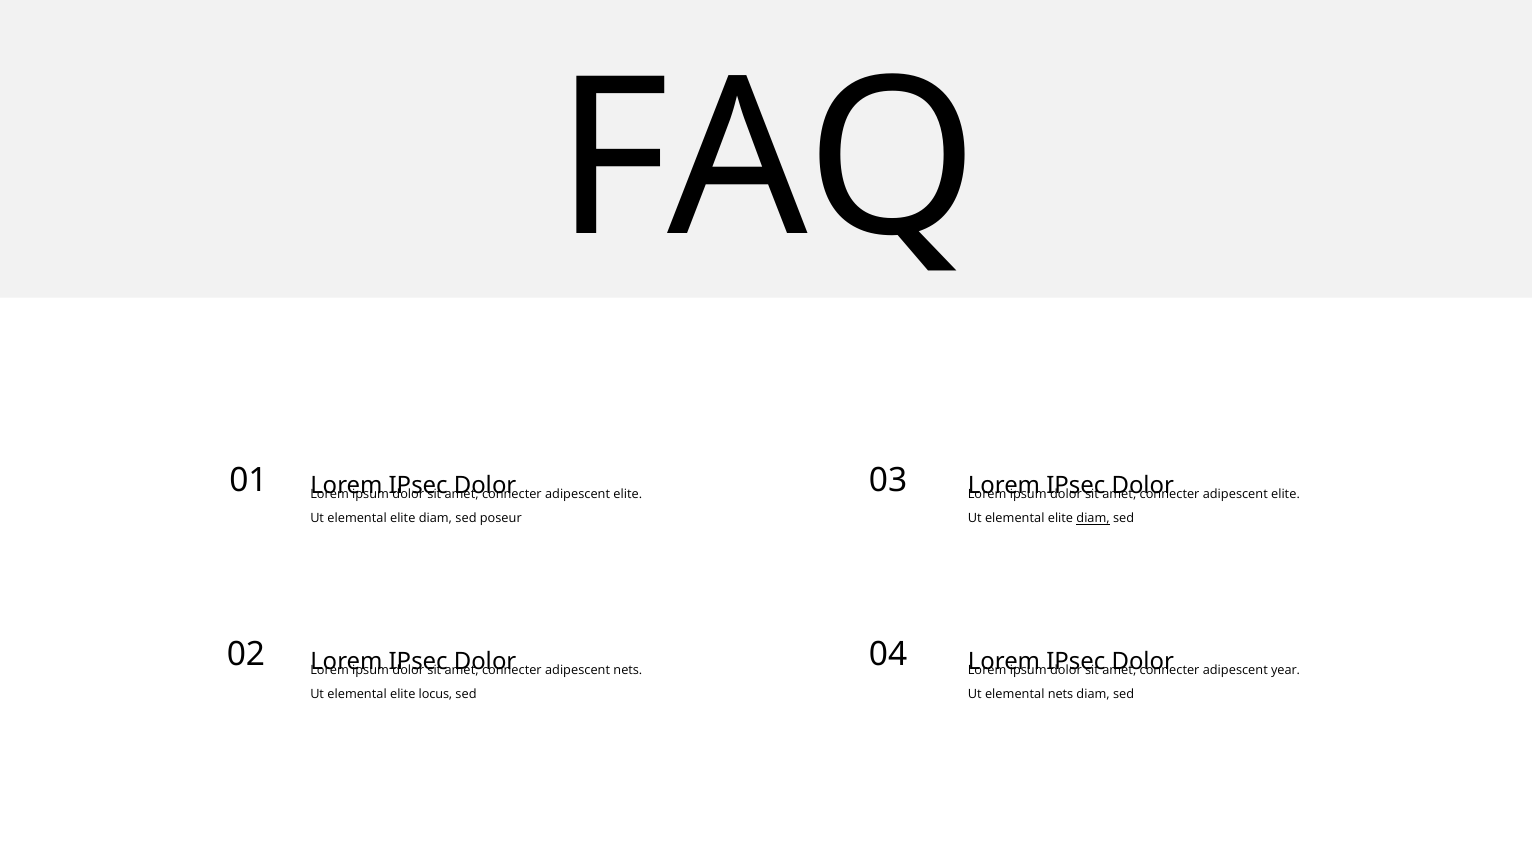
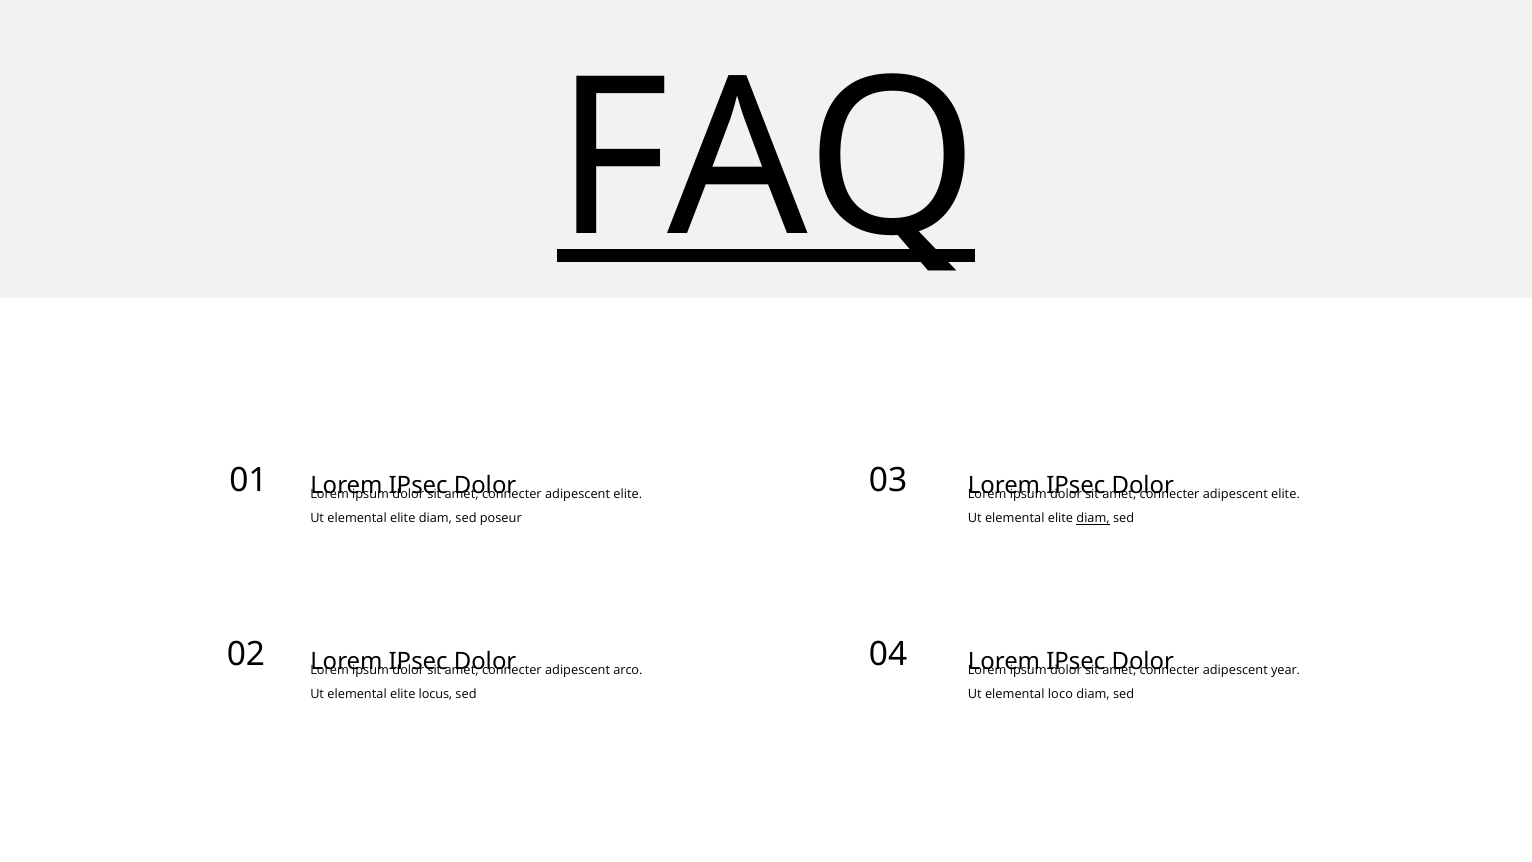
FAQ underline: none -> present (767, 161)
adipescent nets: nets -> arco (628, 670)
elemental nets: nets -> loco (1060, 694)
